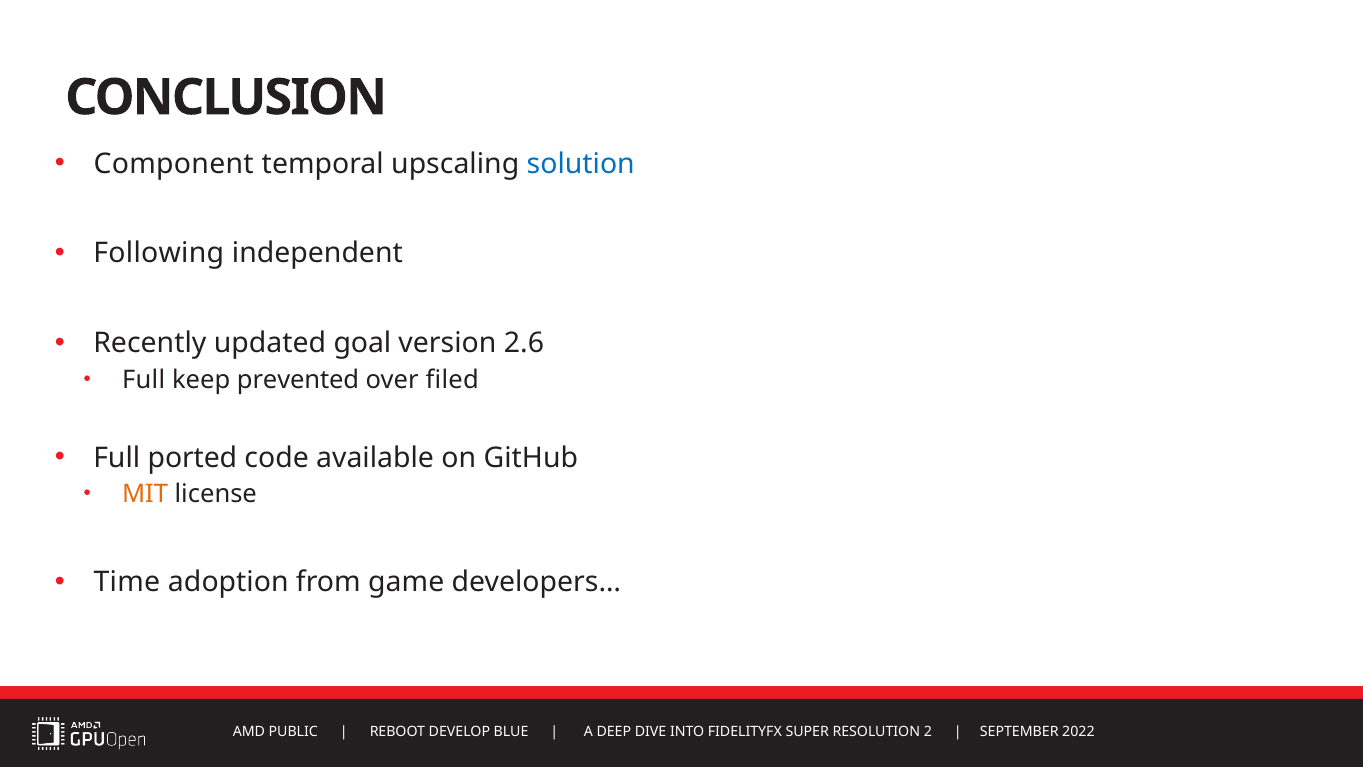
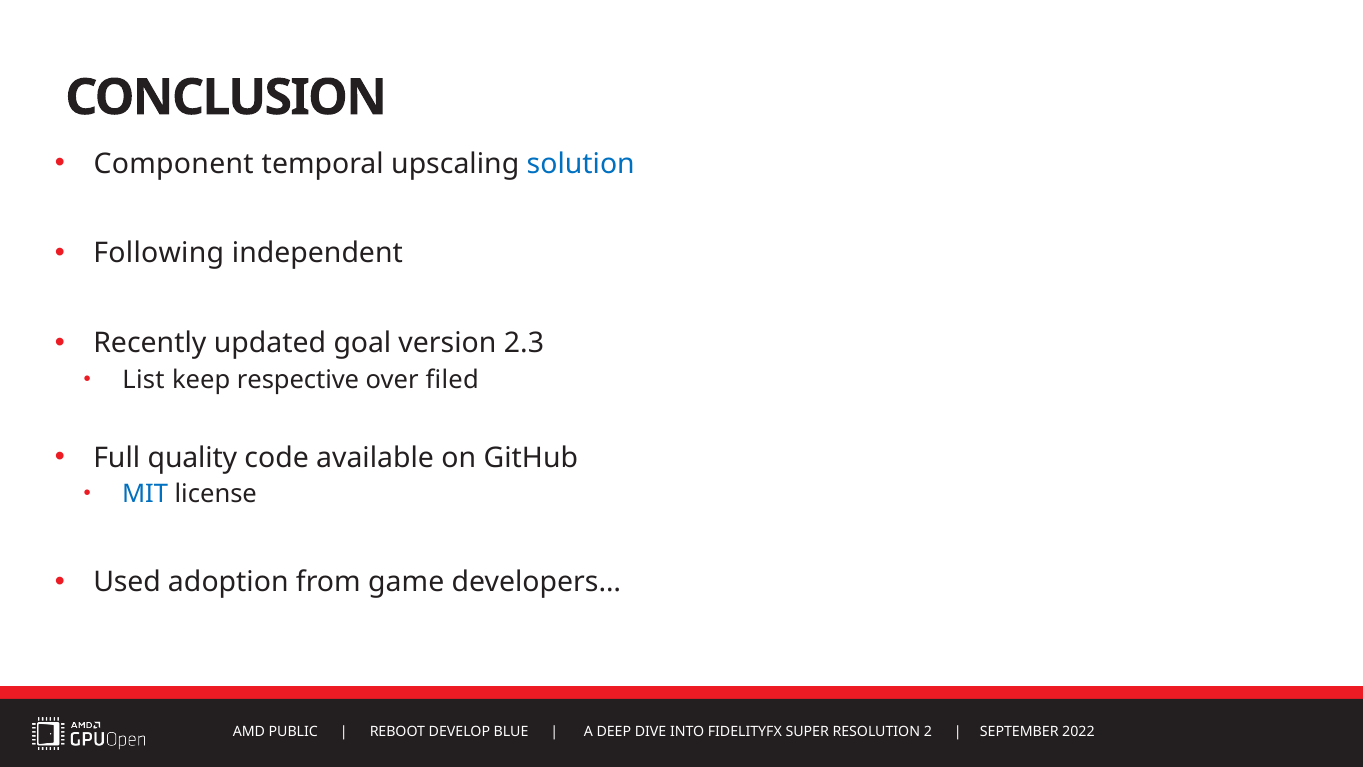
2.6: 2.6 -> 2.3 (524, 343)
Full: Full -> List (144, 380)
prevented: prevented -> respective (298, 380)
ported: ported -> quality (192, 458)
MIT colour: orange -> blue (145, 494)
Time: Time -> Used (127, 582)
